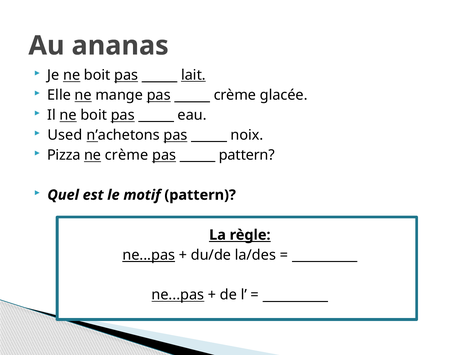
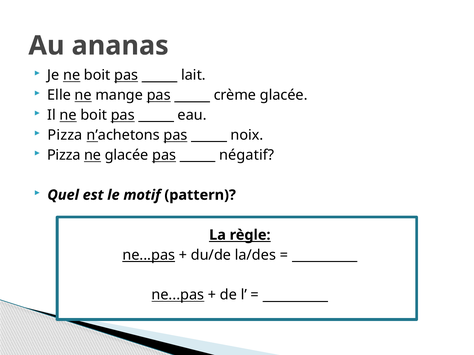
lait underline: present -> none (193, 75)
Used: Used -> Pizza (65, 135)
ne crème: crème -> glacée (127, 155)
pattern: pattern -> négatif (247, 155)
